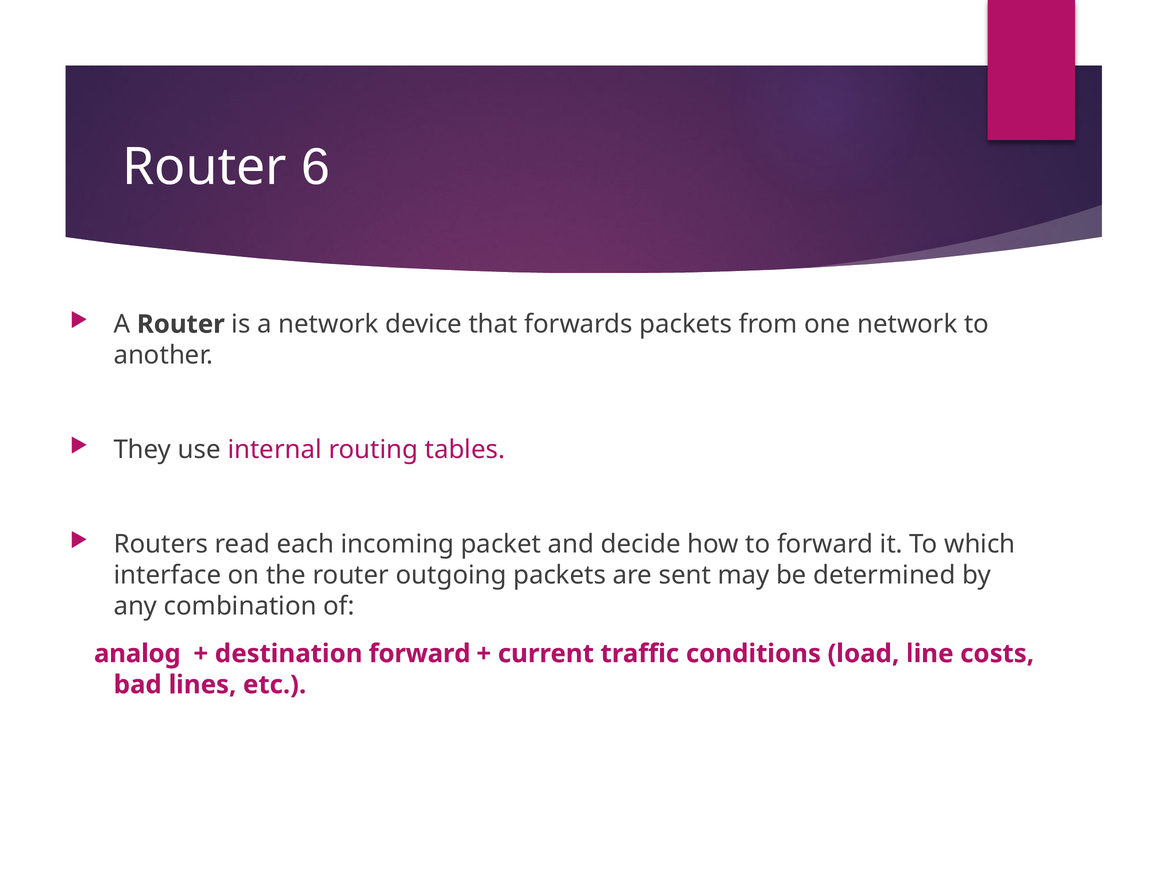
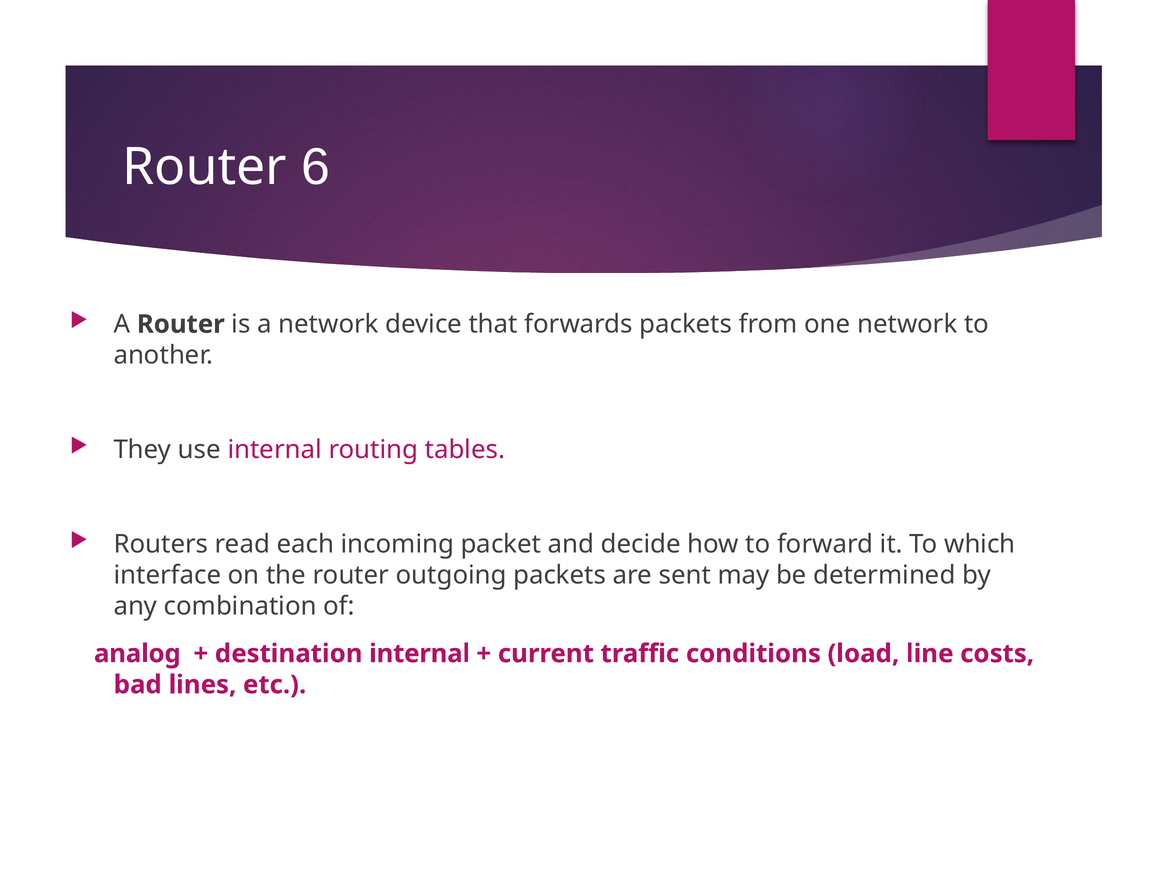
destination forward: forward -> internal (420, 654)
